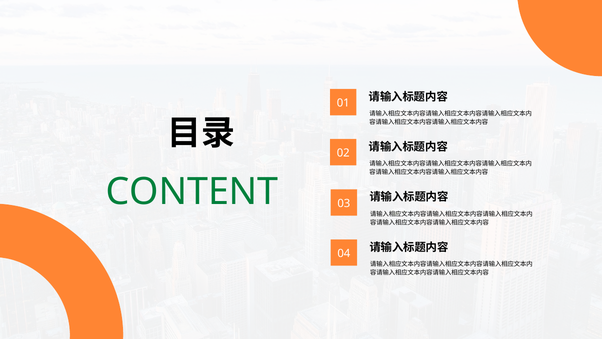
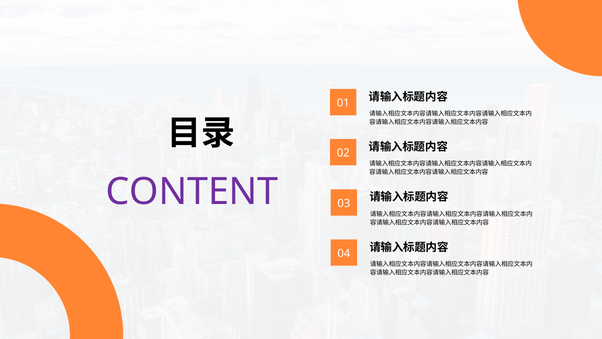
CONTENT colour: green -> purple (192, 192)
